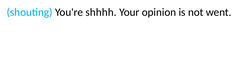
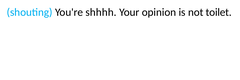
went: went -> toilet (219, 12)
